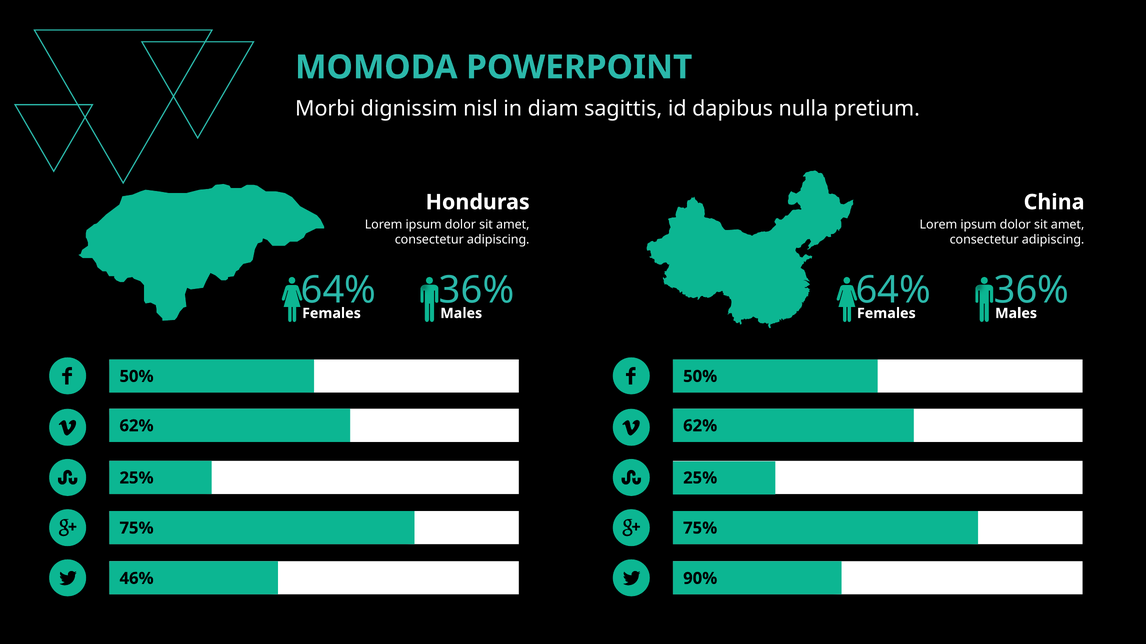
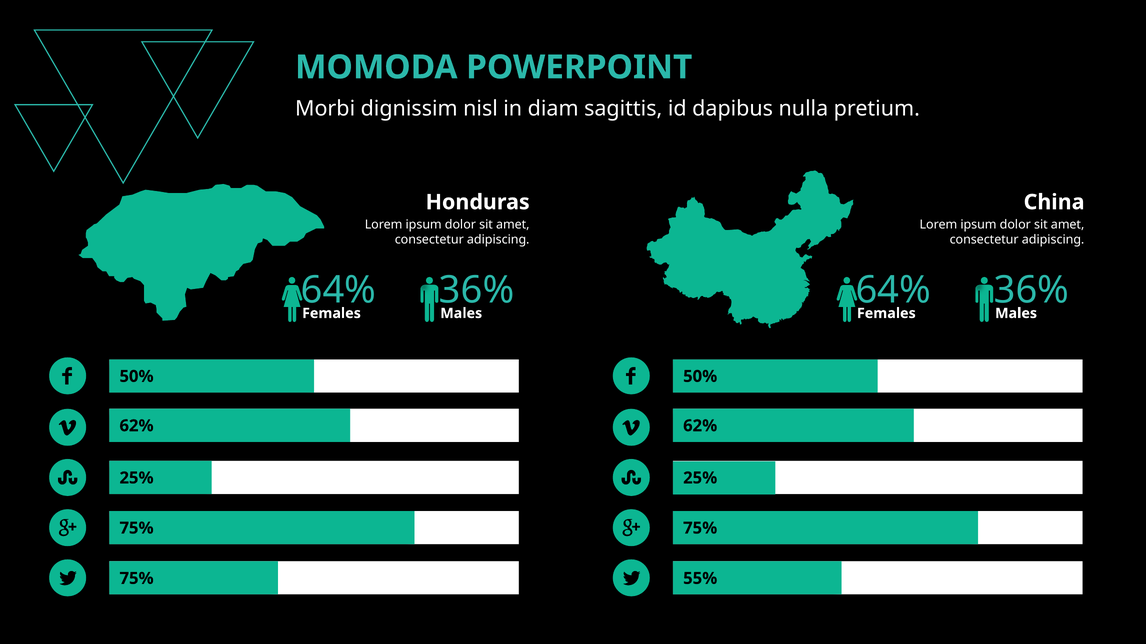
46%: 46% -> 75% (137, 579)
90%: 90% -> 55% (700, 579)
